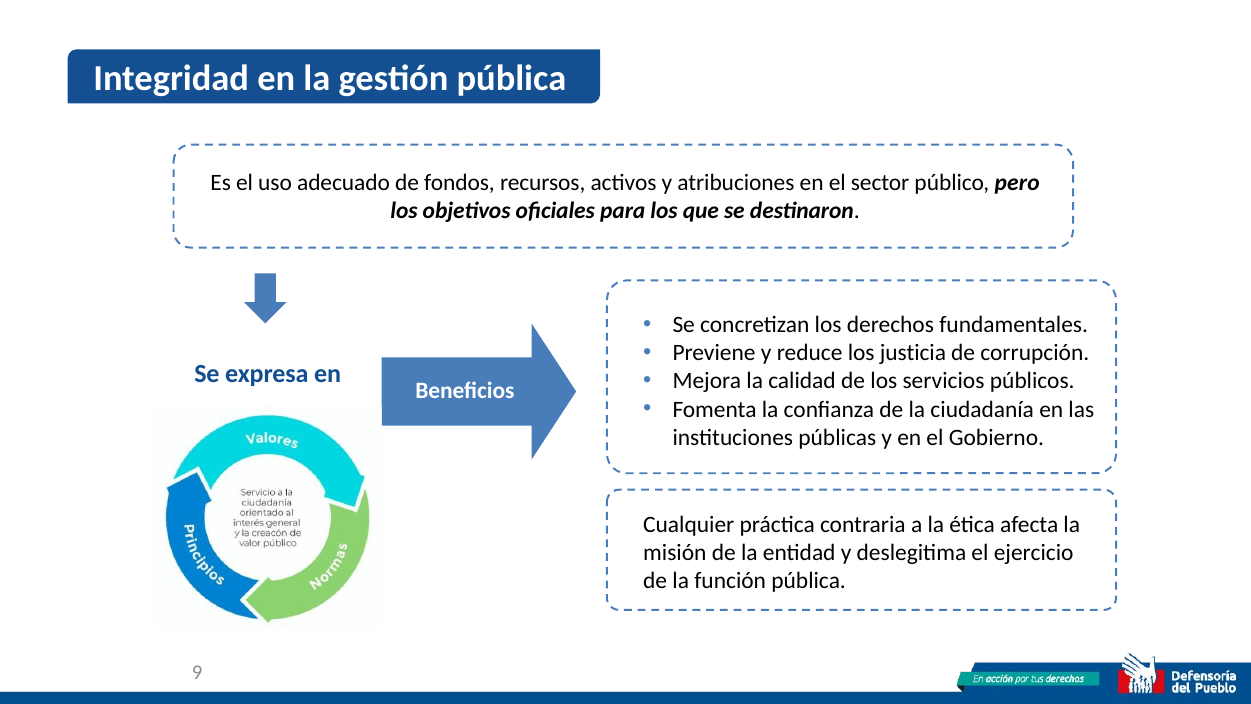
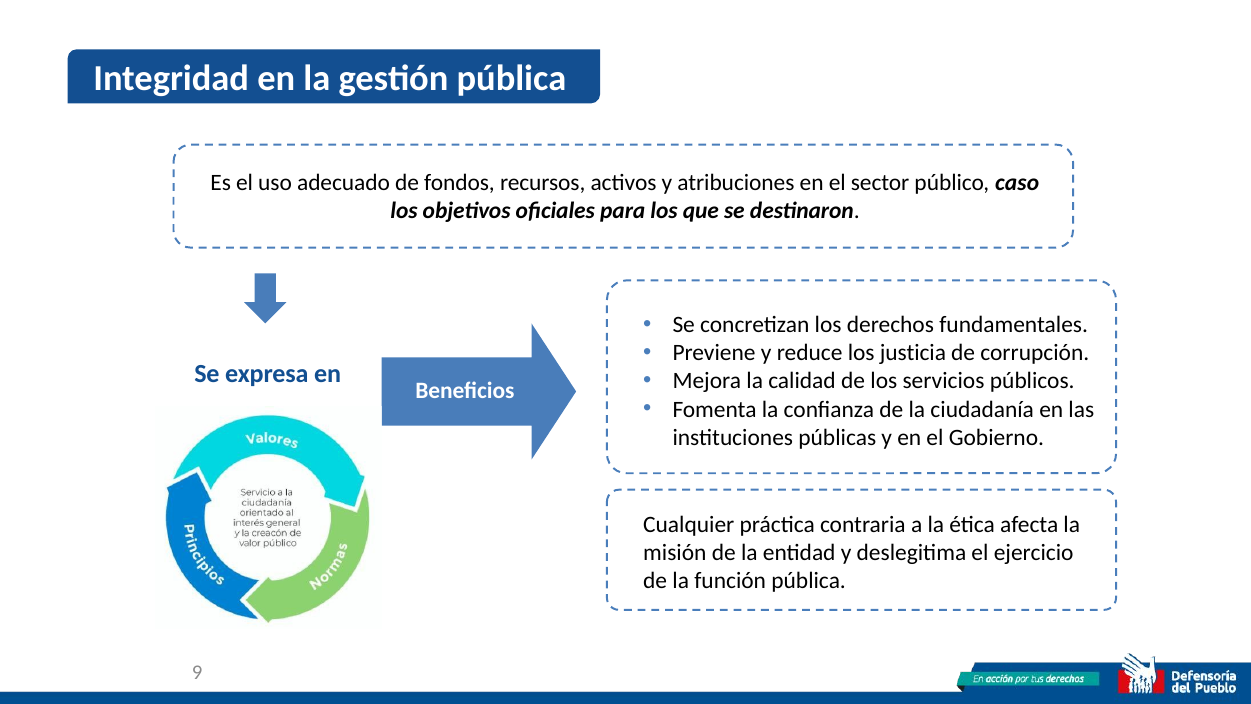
pero: pero -> caso (1017, 182)
